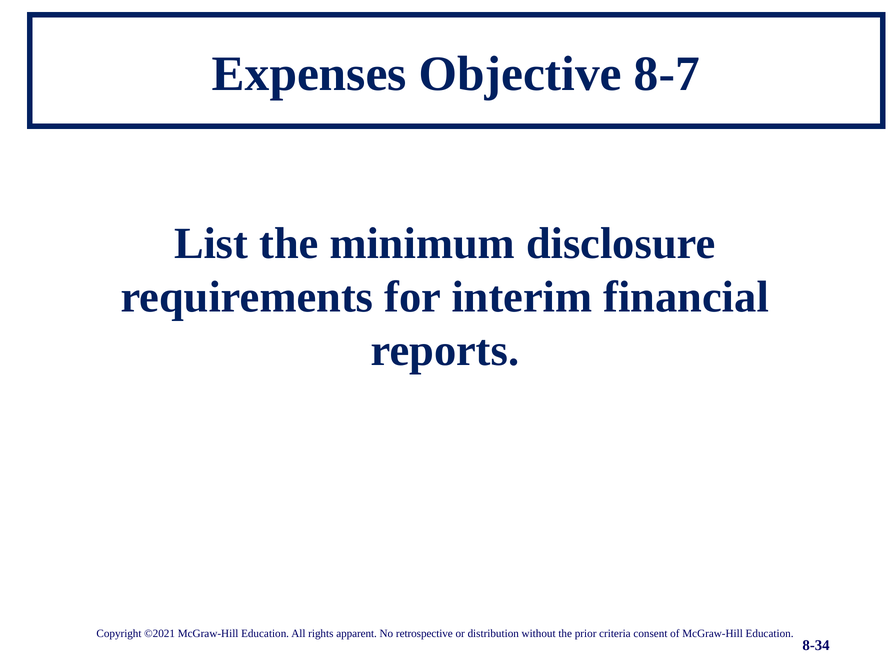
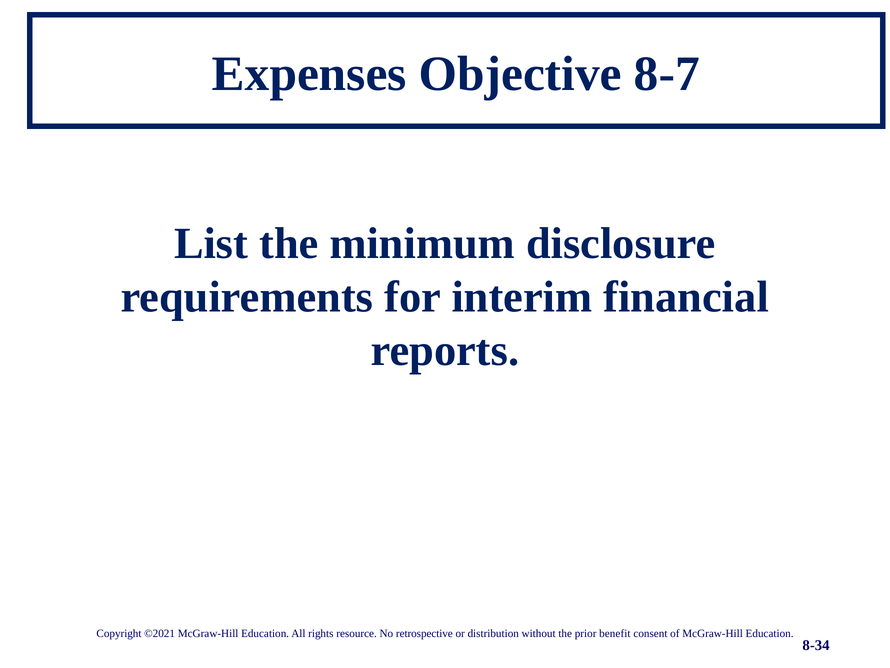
apparent: apparent -> resource (357, 633)
criteria: criteria -> benefit (615, 633)
